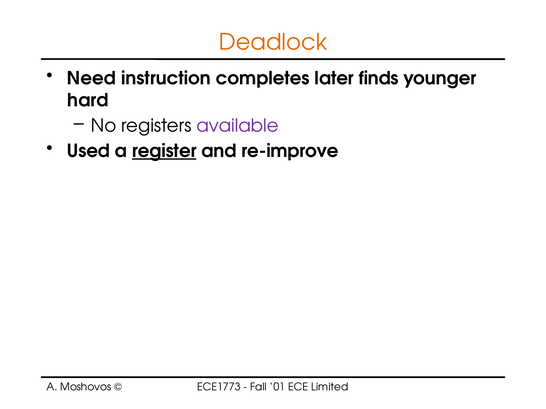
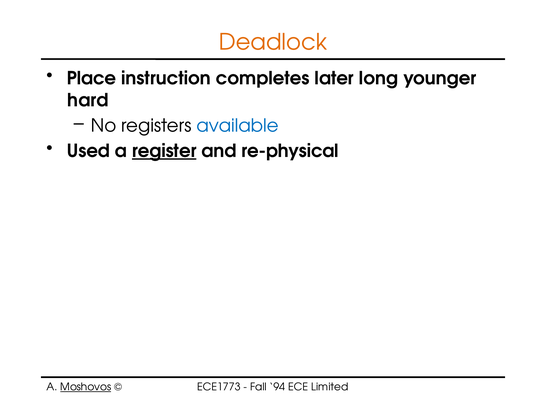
Need: Need -> Place (92, 79)
finds: finds -> long (379, 79)
available colour: purple -> blue (238, 126)
re-improve: re-improve -> re-physical (290, 151)
Moshovos underline: none -> present (86, 387)
01: 01 -> 94 (277, 387)
